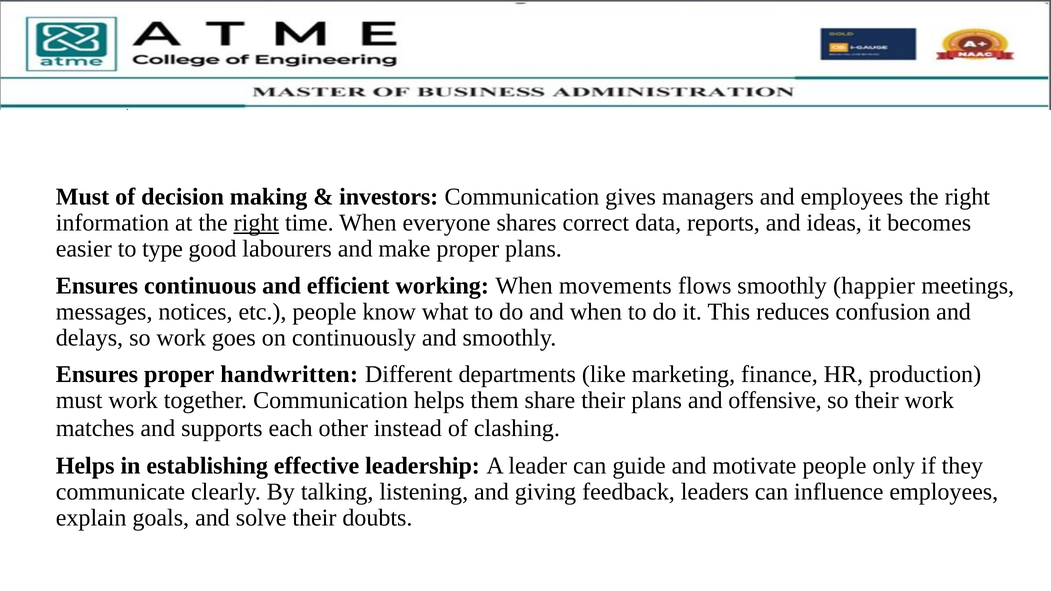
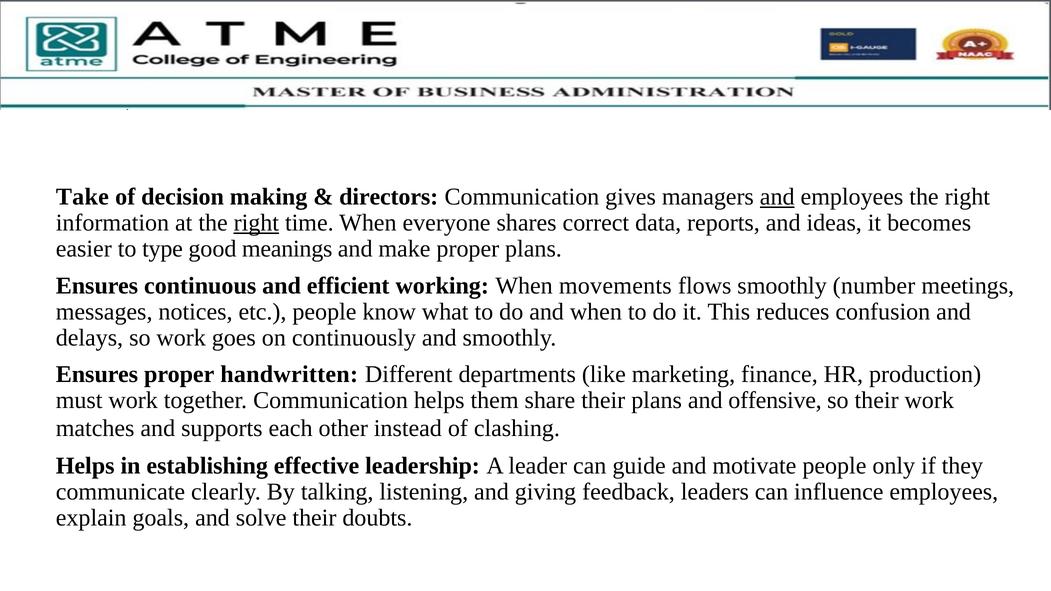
Must: Must -> Take (82, 197)
investors: investors -> directors (389, 197)
and underline: none -> present (777, 197)
labourers: labourers -> meanings (287, 249)
happier: happier -> number (874, 286)
